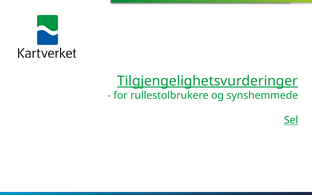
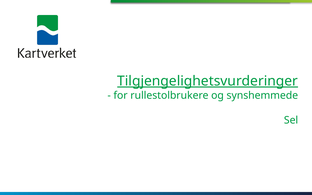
Sel underline: present -> none (291, 120)
